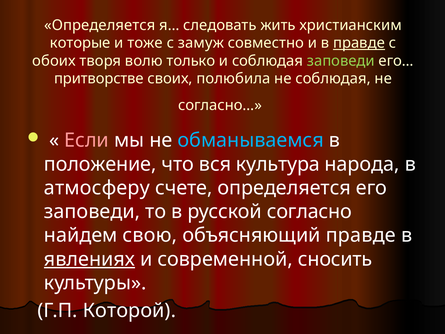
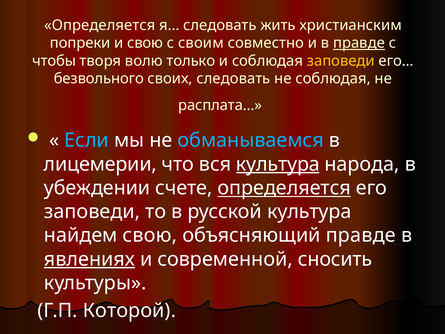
которые: которые -> попреки (80, 43)
и тоже: тоже -> свою (145, 43)
замуж: замуж -> своим (201, 43)
обоих: обоих -> чтобы (54, 61)
заповеди colour: light green -> yellow (341, 61)
притворстве: притворстве -> безвольного (99, 79)
своих полюбила: полюбила -> следовать (233, 79)
согласно…: согласно… -> расплата… (220, 105)
Если colour: pink -> light blue (87, 140)
положение: положение -> лицемерии (100, 164)
культура underline: none -> present (278, 164)
атмосферу: атмосферу -> убеждении (97, 188)
определяется underline: none -> present (284, 188)
русской согласно: согласно -> культура (309, 212)
